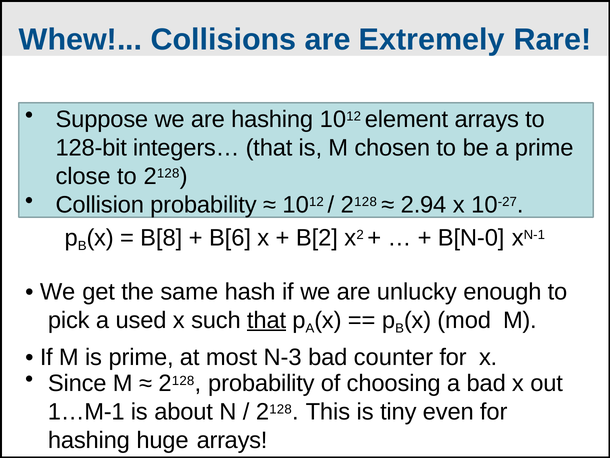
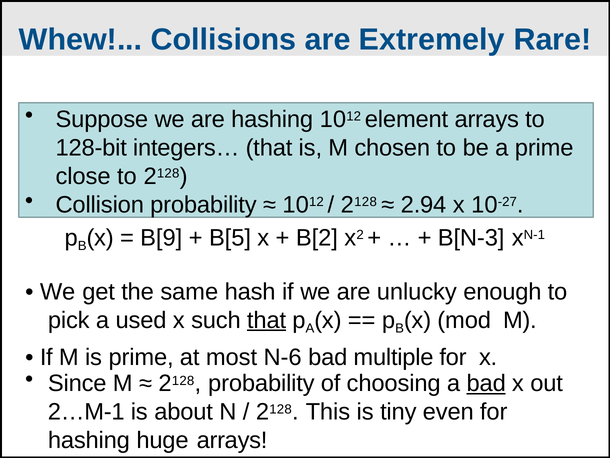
B[8: B[8 -> B[9 (161, 238)
B[6: B[6 -> B[5 (230, 238)
B[N-0: B[N-0 -> B[N-3 (471, 238)
N-3: N-3 -> N-6 (283, 357)
counter: counter -> multiple (394, 357)
bad underline: none -> present (486, 383)
1…M-1: 1…M-1 -> 2…M-1 (86, 411)
